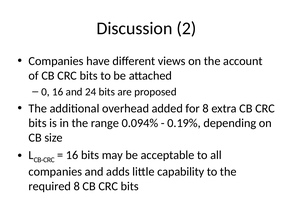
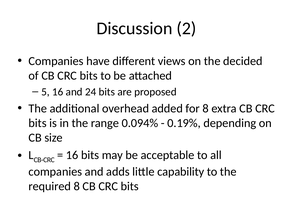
account: account -> decided (243, 61)
0: 0 -> 5 (46, 92)
